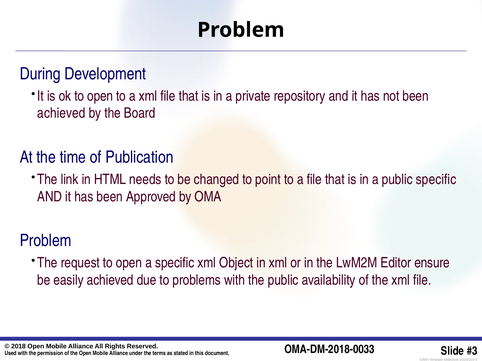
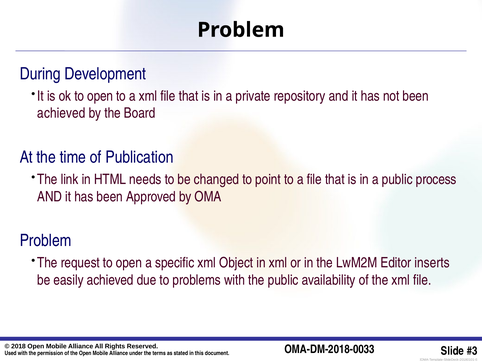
public specific: specific -> process (436, 180)
ensure: ensure -> inserts (432, 263)
